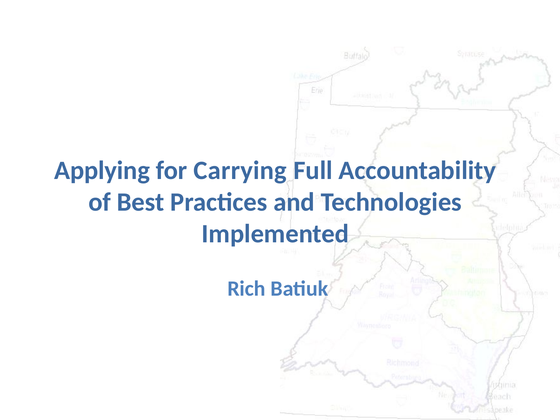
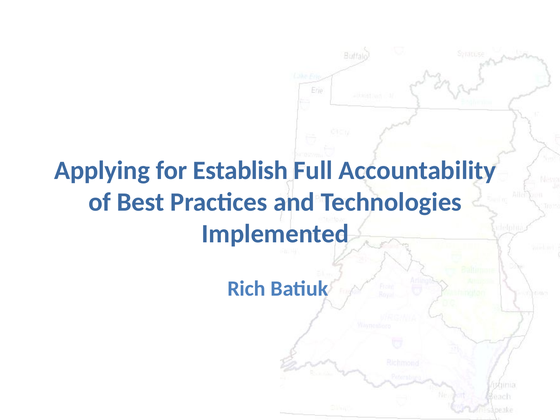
Carrying: Carrying -> Establish (240, 170)
